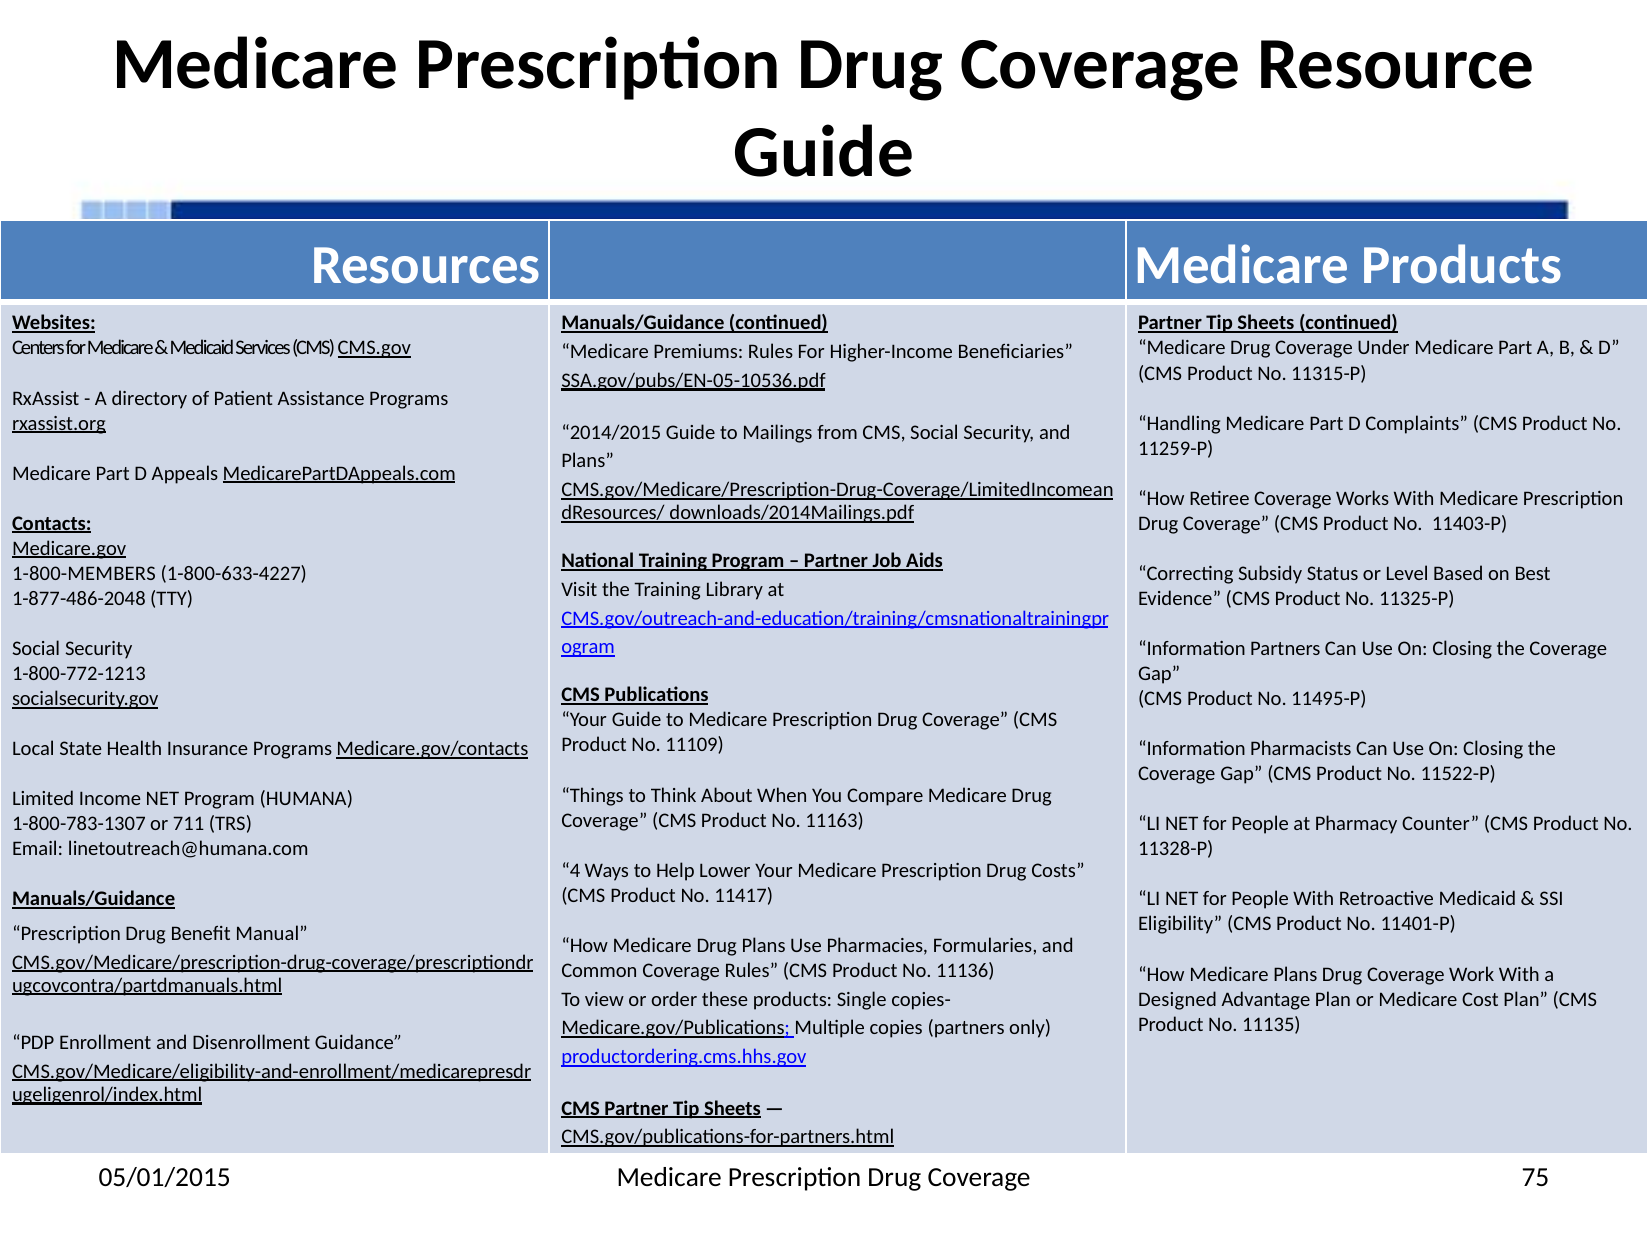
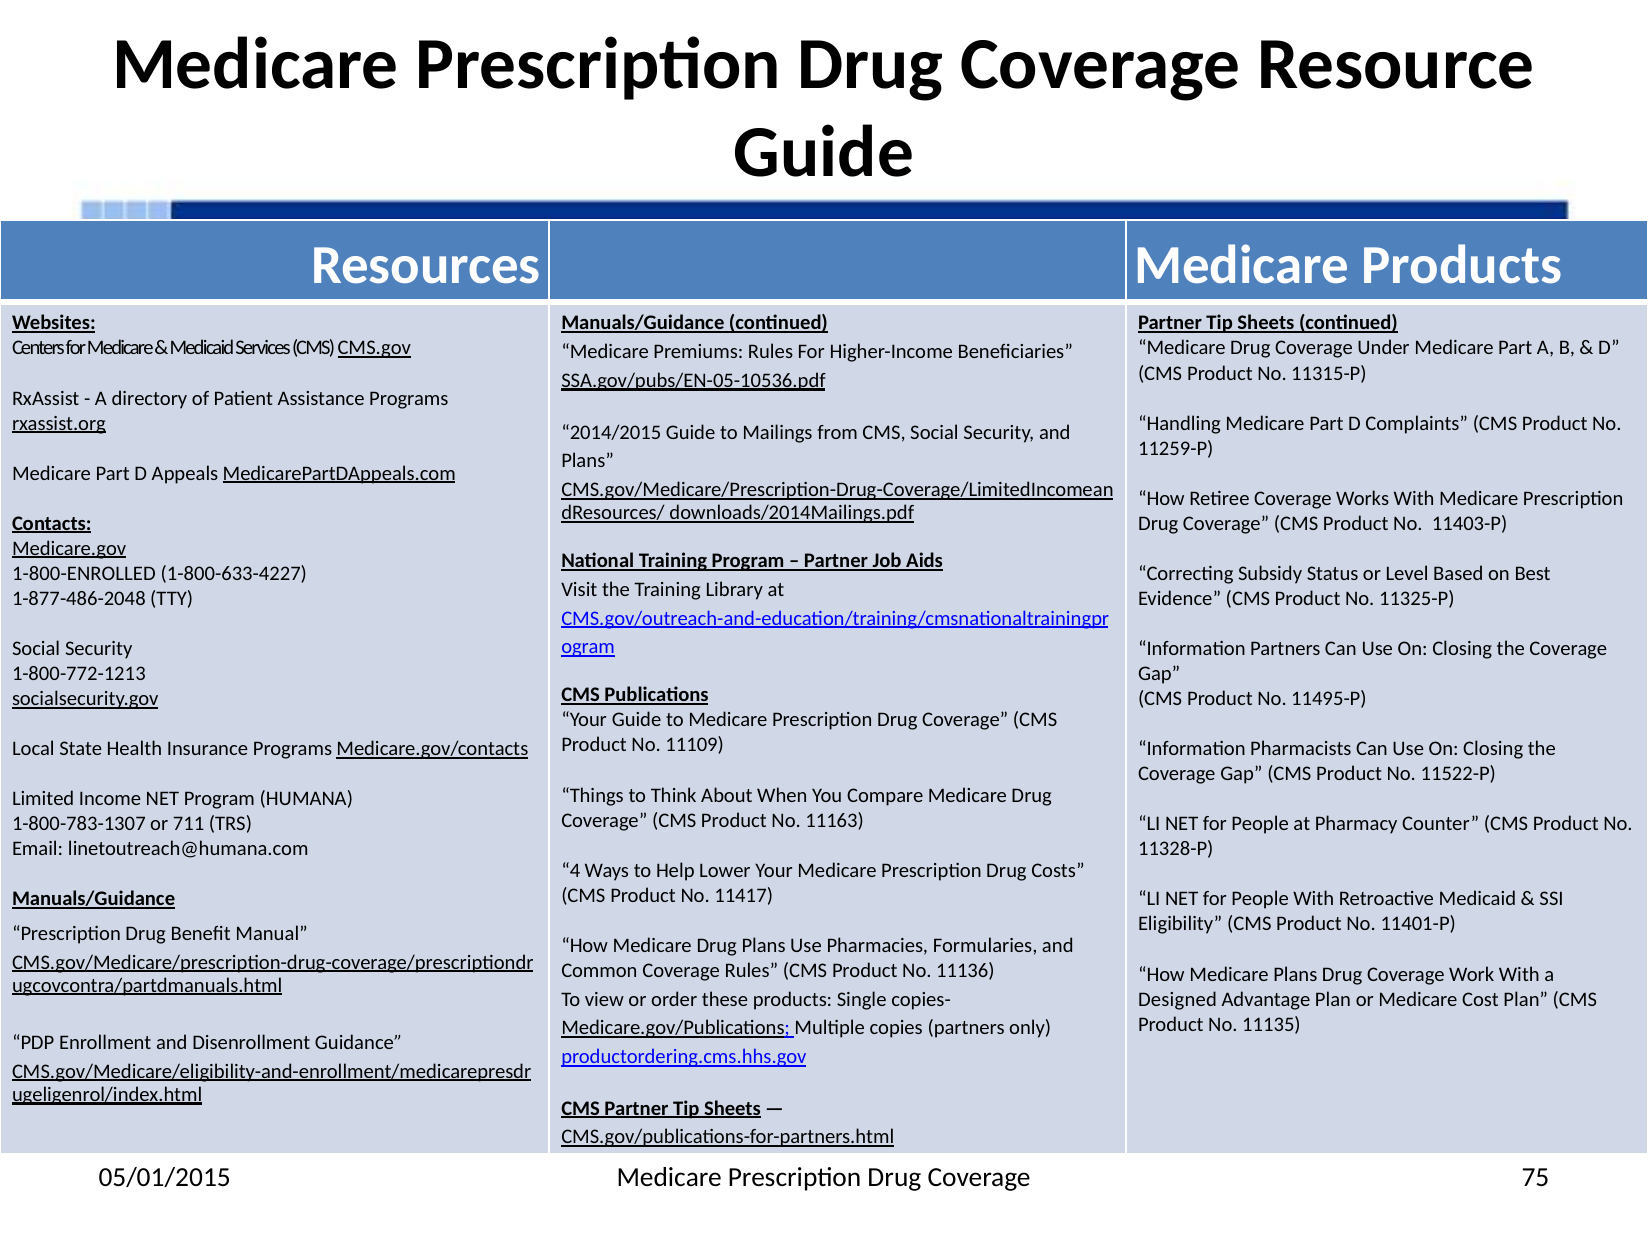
1-800-MEMBERS: 1-800-MEMBERS -> 1-800-ENROLLED (84, 574)
